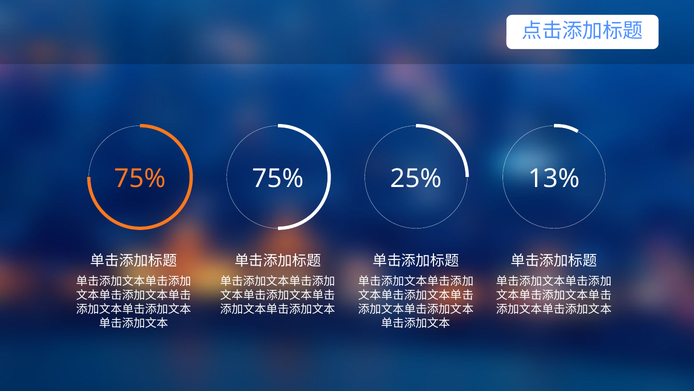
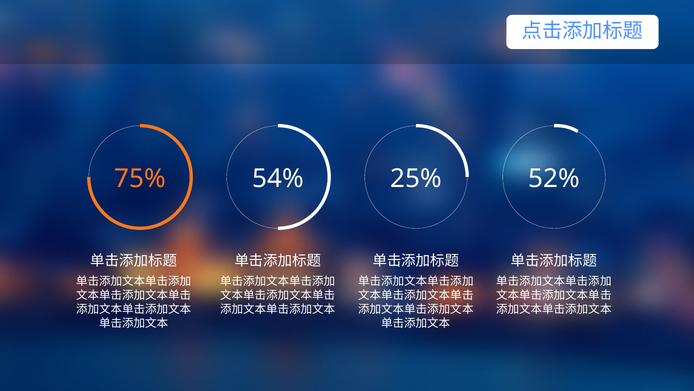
75%: 75% -> 54% (278, 179)
13%: 13% -> 52% (554, 179)
